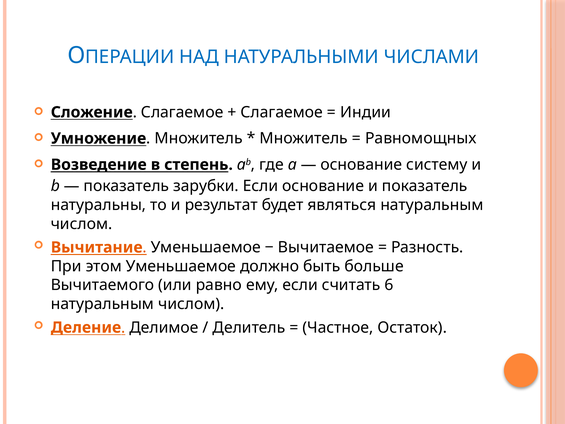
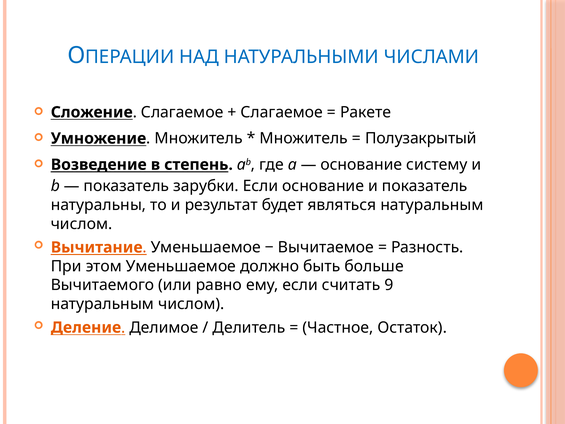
Индии: Индии -> Ракете (366, 112)
Равномощных: Равномощных -> Полузакрытый (421, 138)
6: 6 -> 9 (389, 285)
